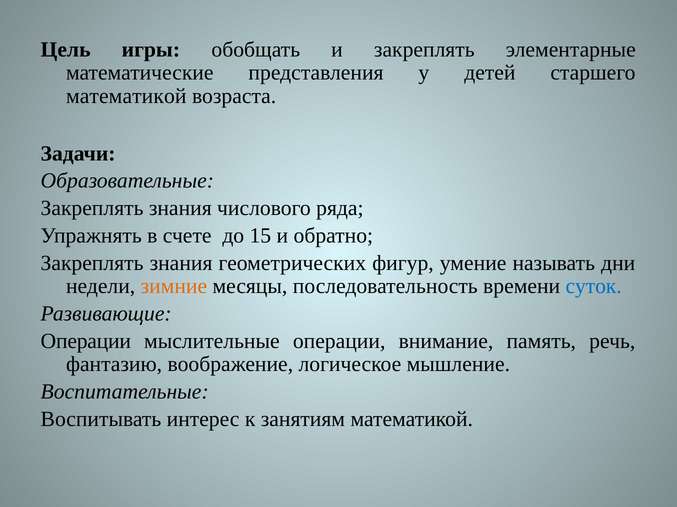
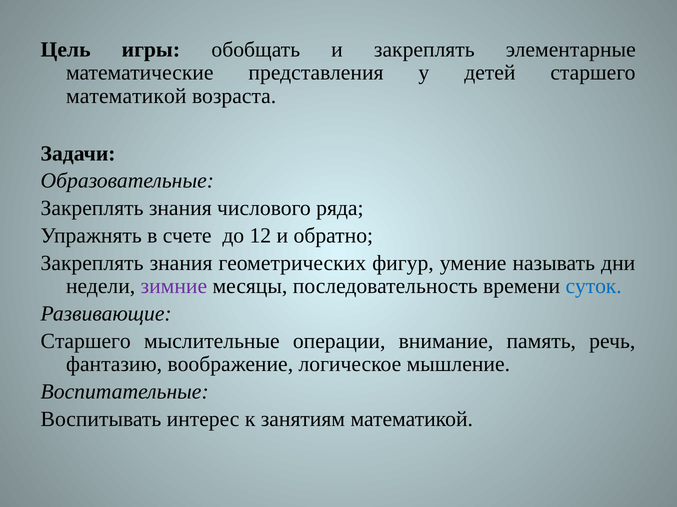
15: 15 -> 12 (260, 236)
зимние colour: orange -> purple (174, 287)
Операции: Операции -> Старшего (86, 341)
